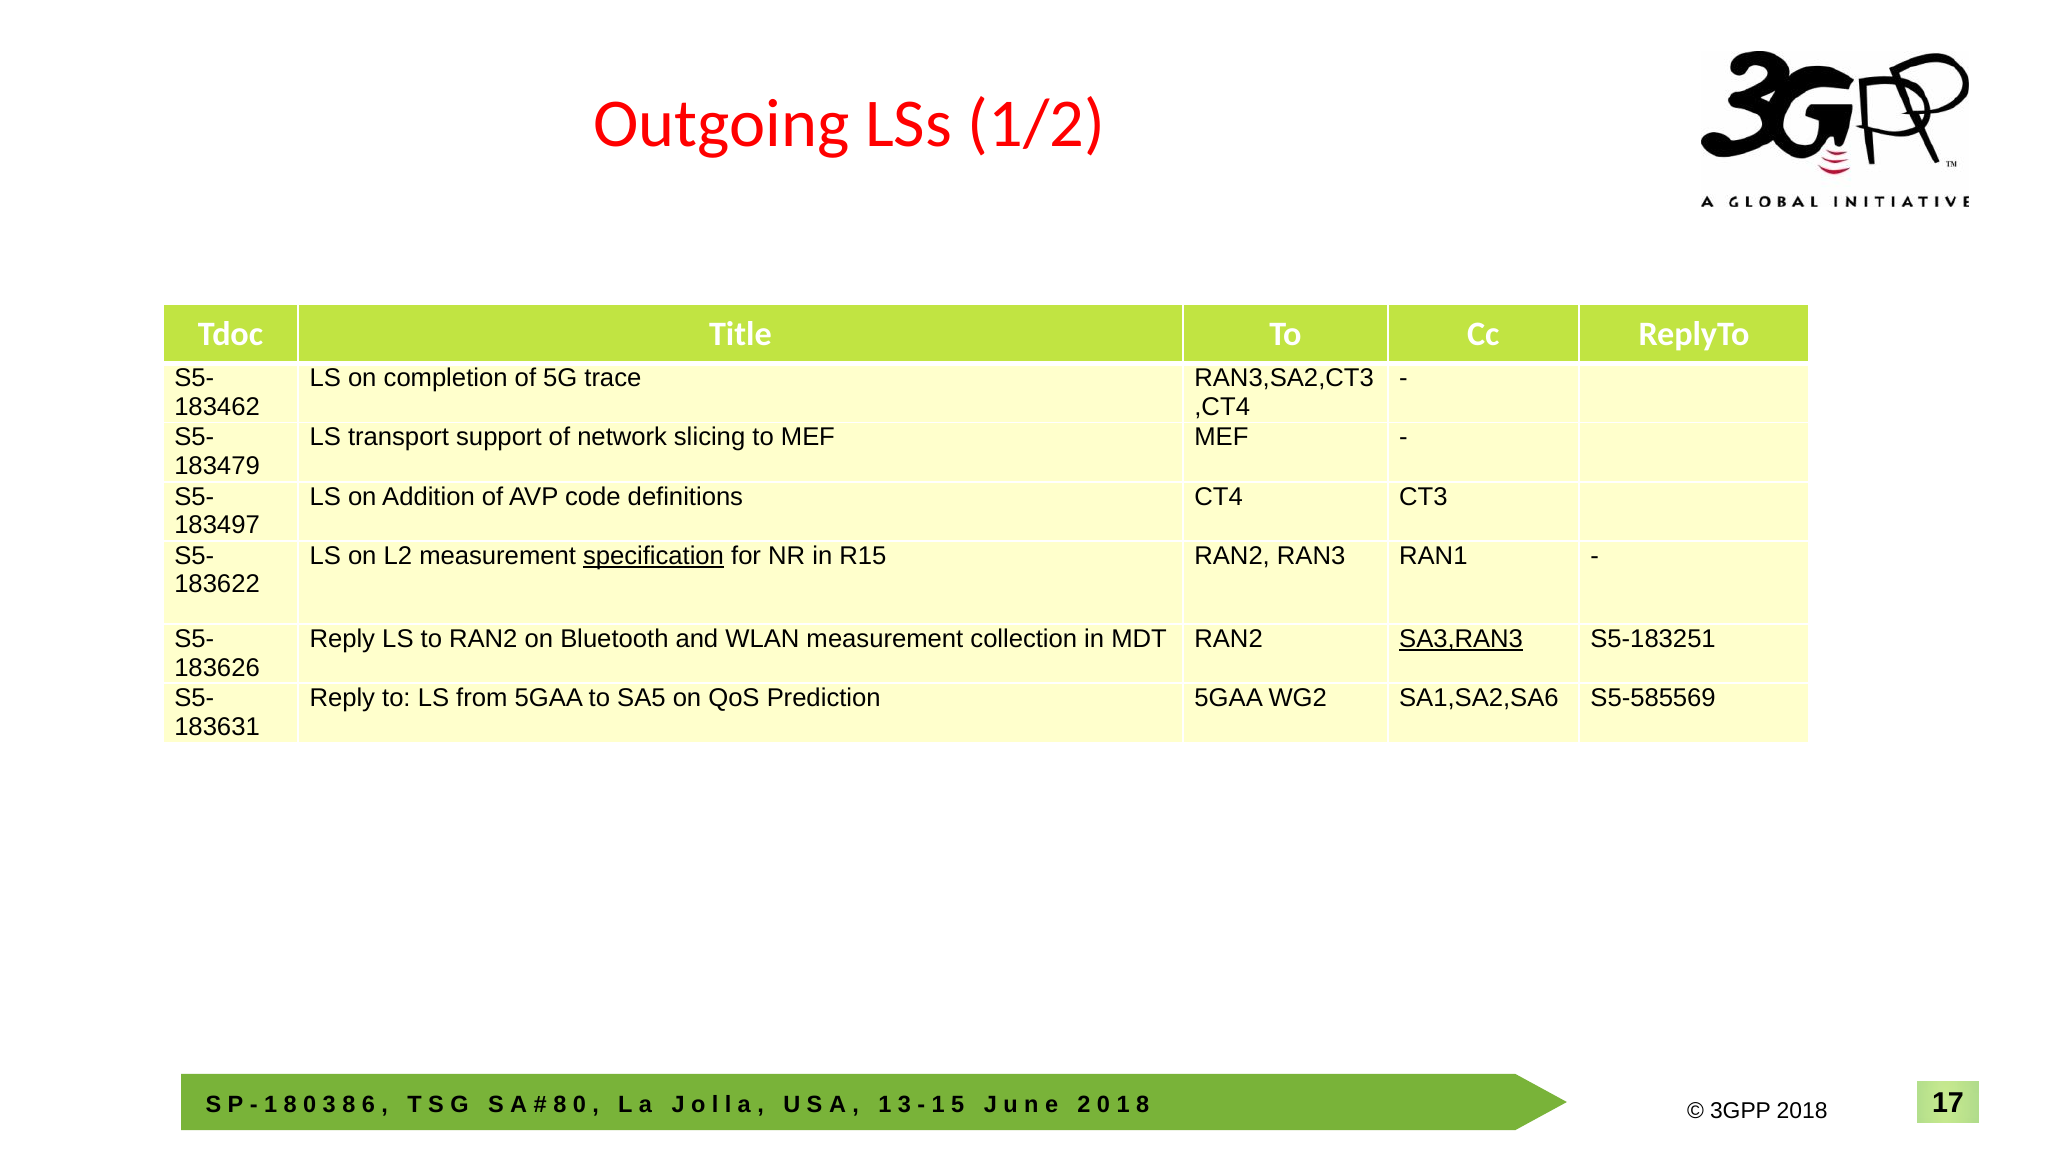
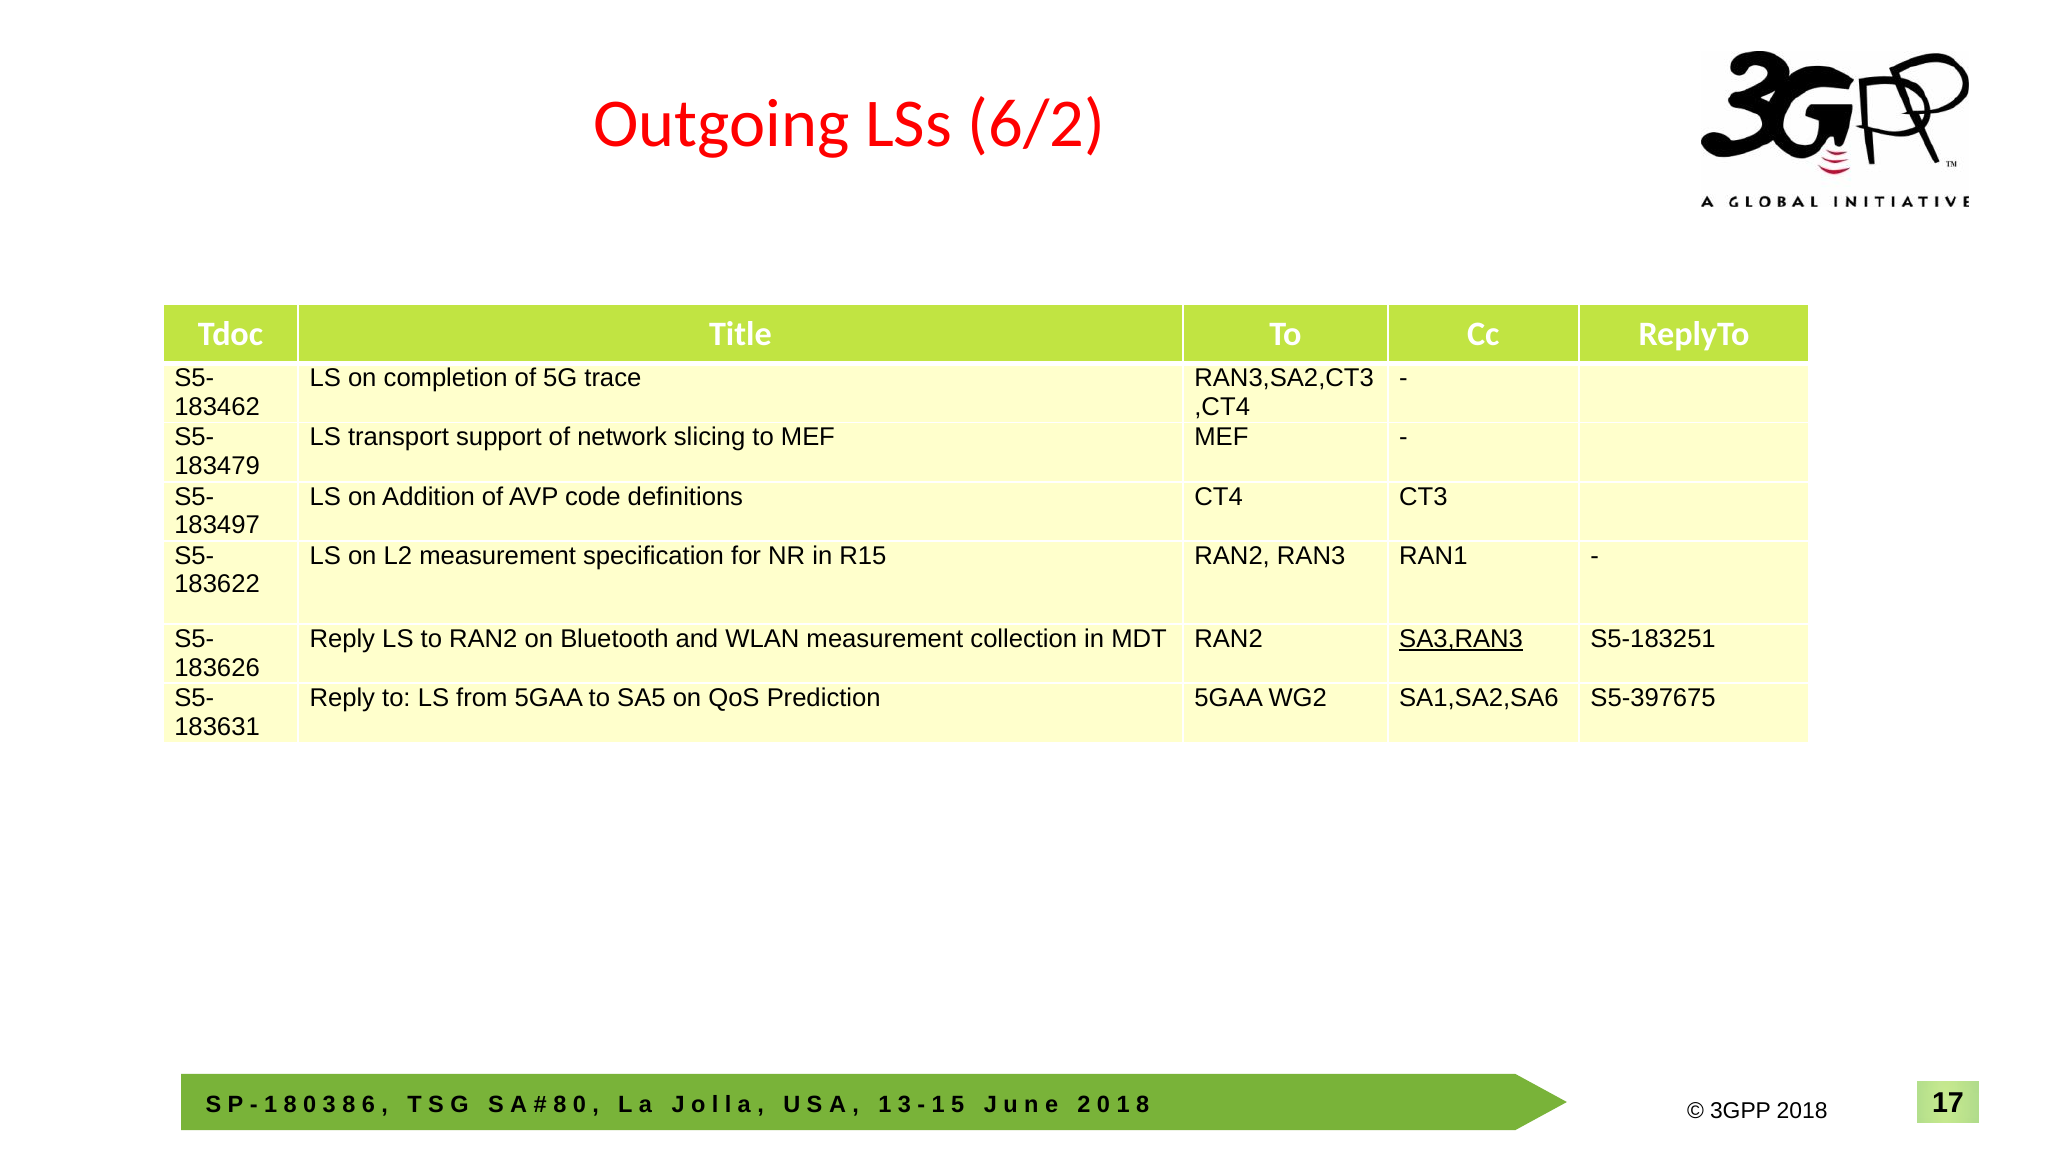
1/2: 1/2 -> 6/2 (1036, 124)
specification underline: present -> none (654, 556)
S5-585569: S5-585569 -> S5-397675 (1653, 698)
